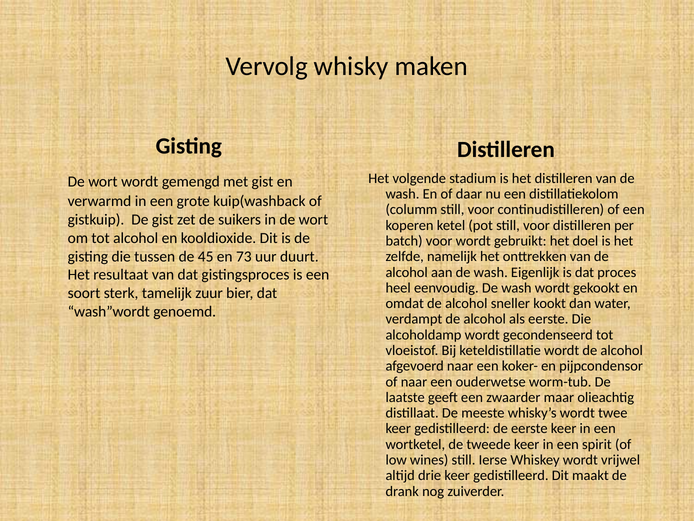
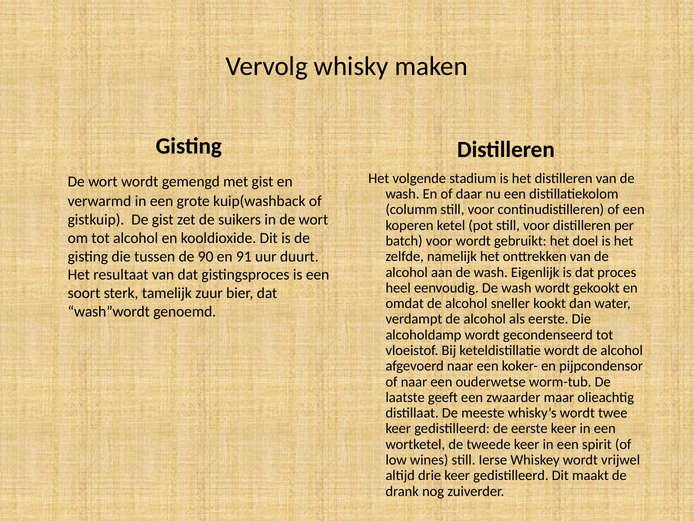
45: 45 -> 90 (206, 256)
73: 73 -> 91 (244, 256)
